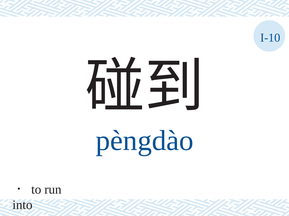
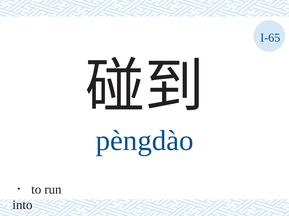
I-10: I-10 -> I-65 (270, 38)
